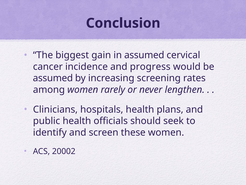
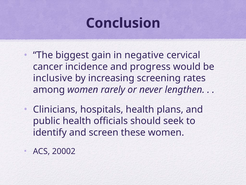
in assumed: assumed -> negative (144, 55)
assumed: assumed -> inclusive (53, 78)
